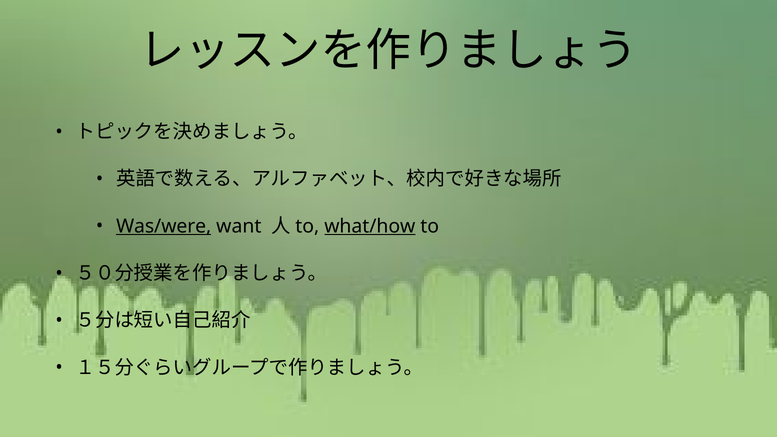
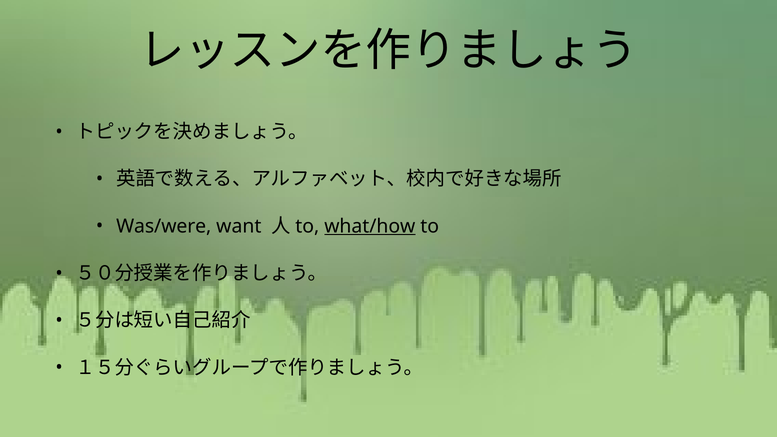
Was/were underline: present -> none (164, 226)
